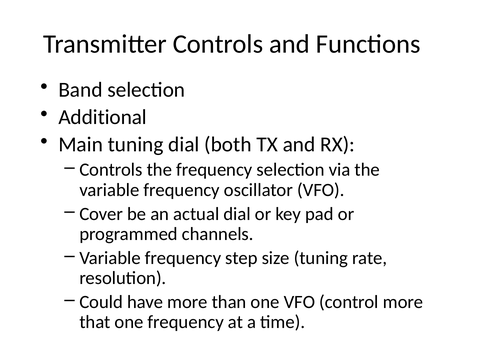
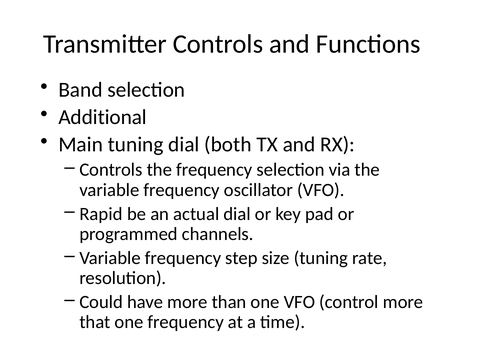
Cover: Cover -> Rapid (101, 214)
